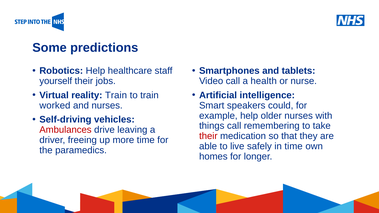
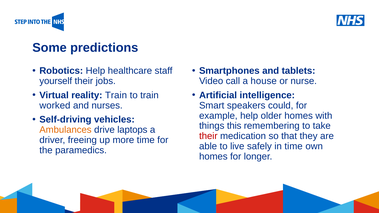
health: health -> house (264, 81)
older nurses: nurses -> homes (299, 116)
things call: call -> this (234, 126)
Ambulances colour: red -> orange (65, 130)
leaving: leaving -> laptops (132, 130)
